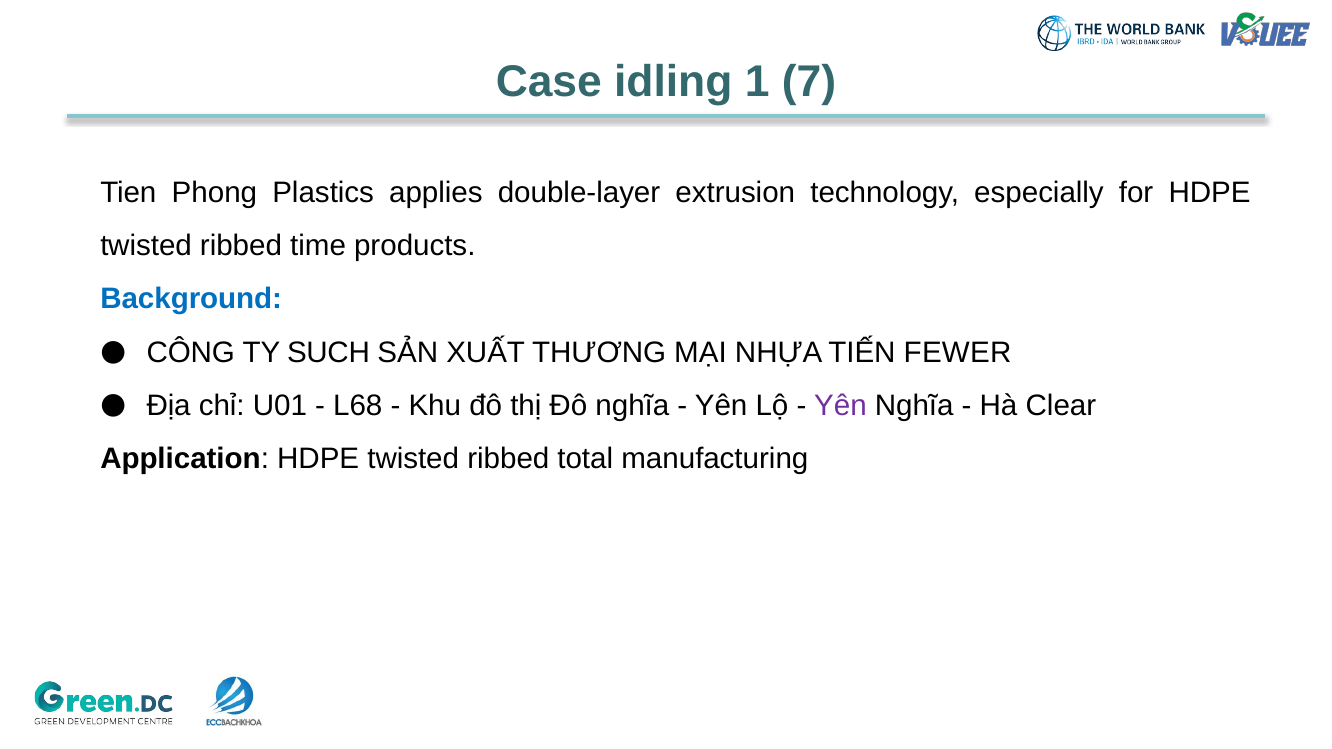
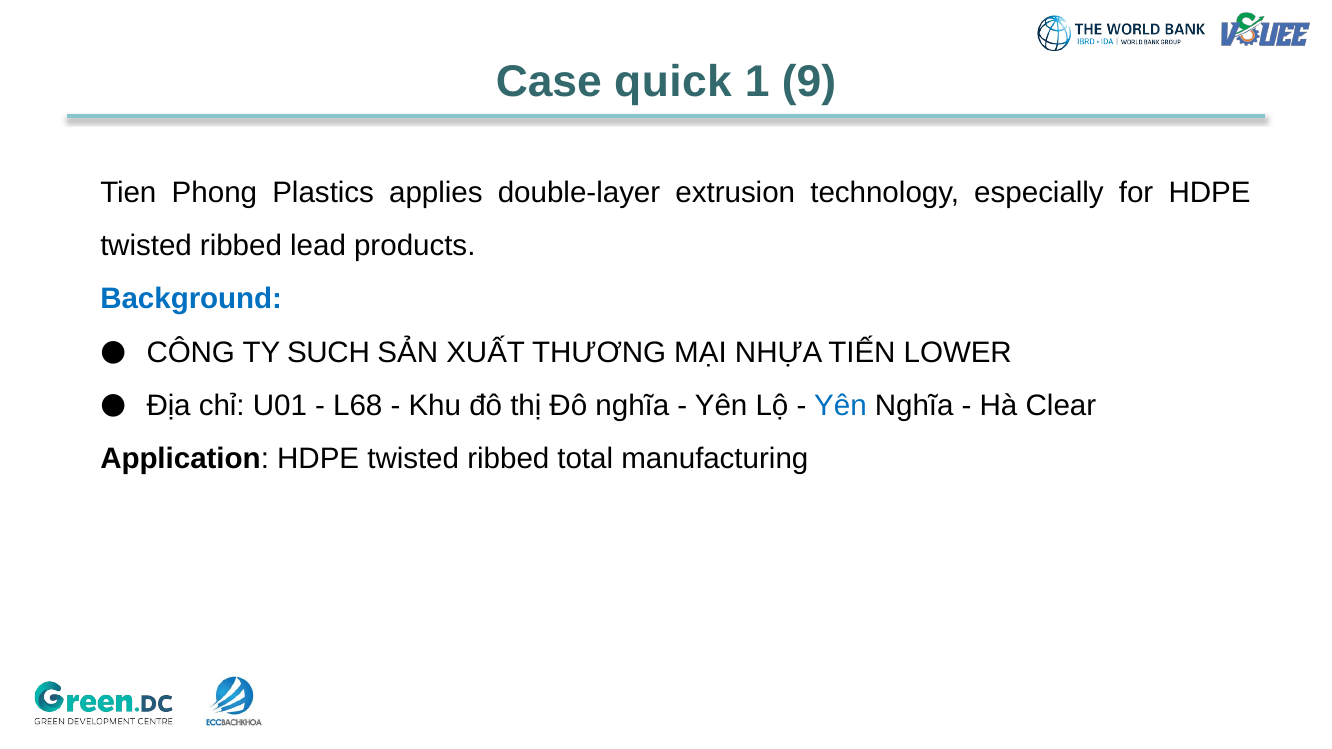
idling: idling -> quick (673, 82)
7: 7 -> 9 (809, 82)
time: time -> lead (318, 246)
FEWER: FEWER -> LOWER (958, 352)
Yên colour: purple -> blue (840, 406)
